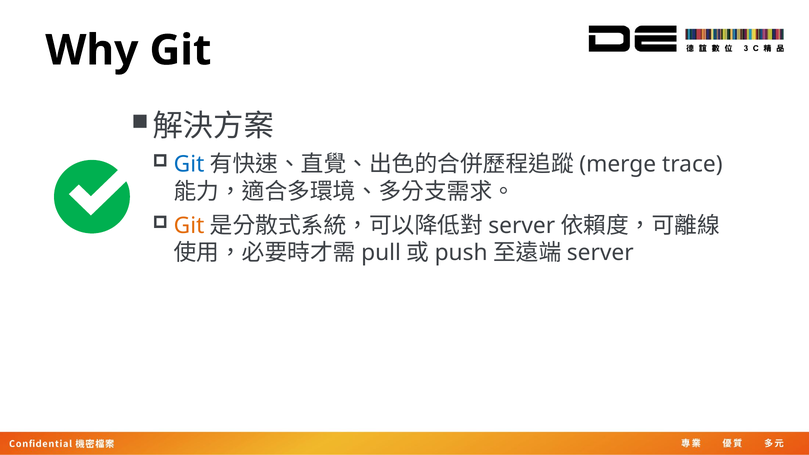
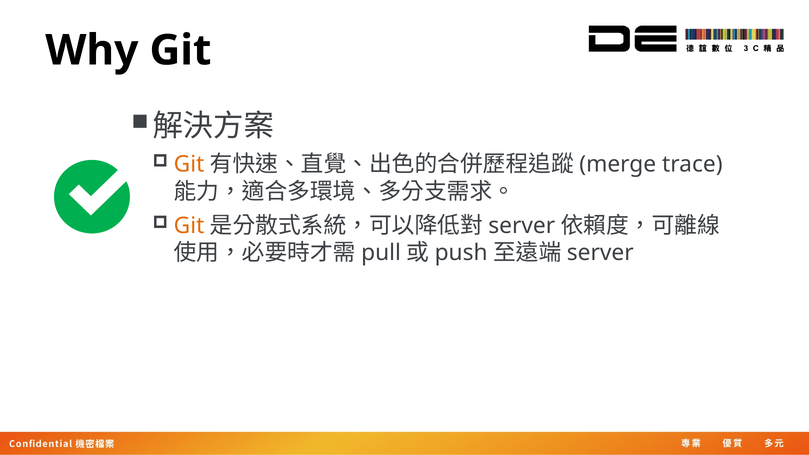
Git colour: blue -> orange (189, 164)
